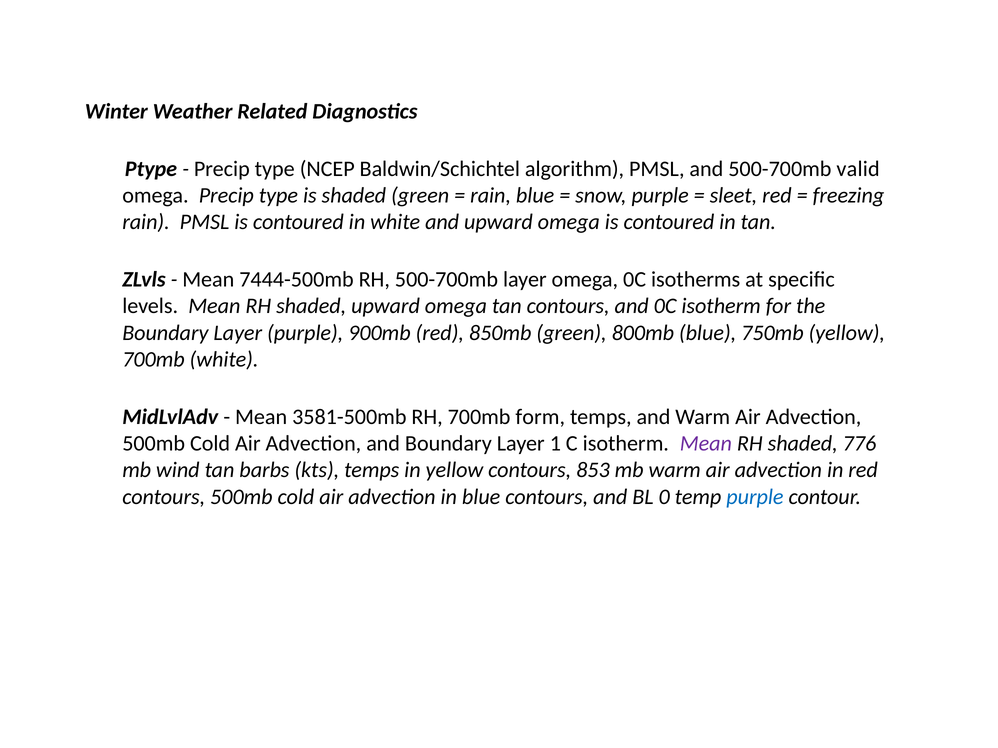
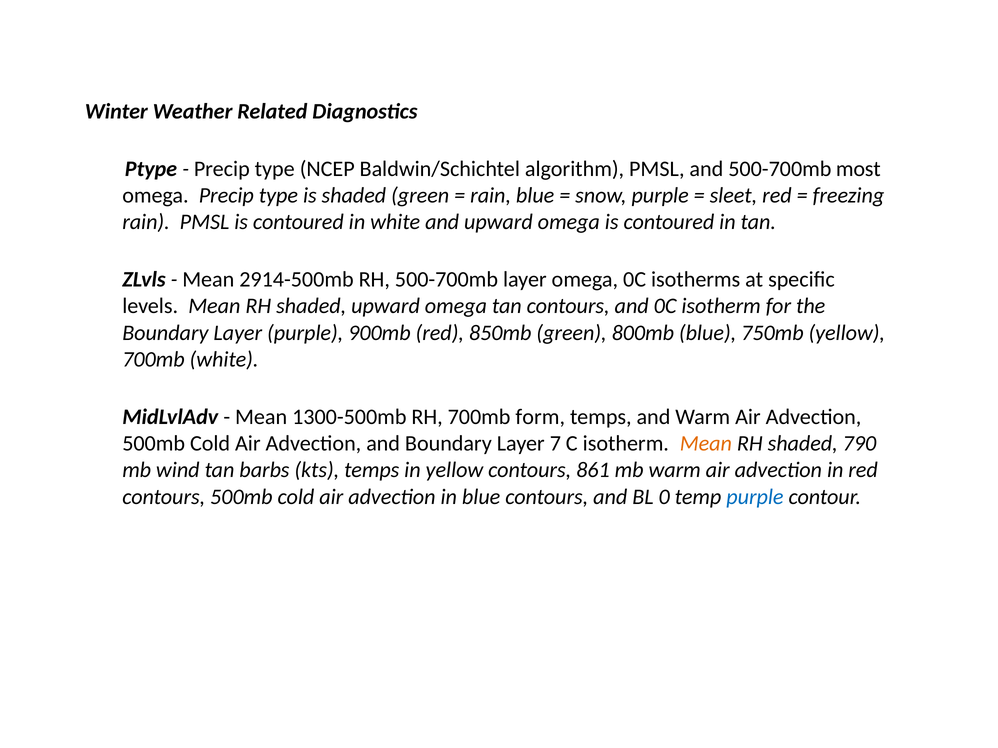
valid: valid -> most (858, 169)
7444-500mb: 7444-500mb -> 2914-500mb (296, 280)
3581-500mb: 3581-500mb -> 1300-500mb (349, 417)
1: 1 -> 7 (555, 444)
Mean colour: purple -> orange (706, 444)
776: 776 -> 790 (860, 444)
853: 853 -> 861 (593, 470)
